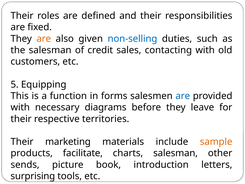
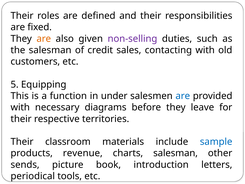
non-selling colour: blue -> purple (132, 39)
forms: forms -> under (114, 96)
marketing: marketing -> classroom (68, 142)
sample colour: orange -> blue (216, 142)
facilitate: facilitate -> revenue (83, 153)
surprising: surprising -> periodical (33, 176)
